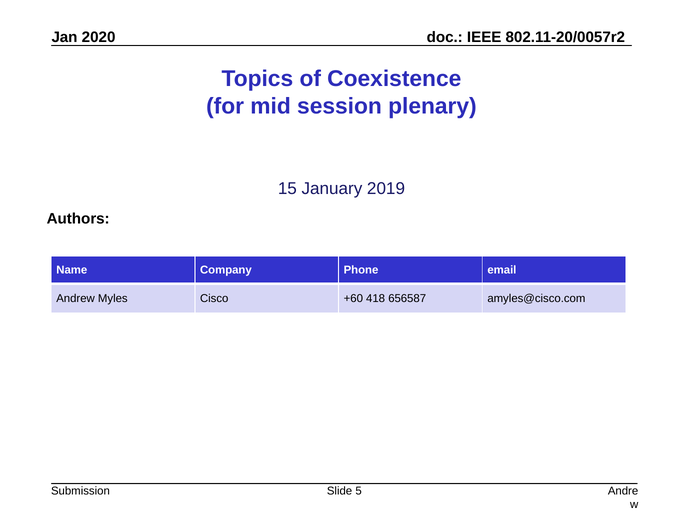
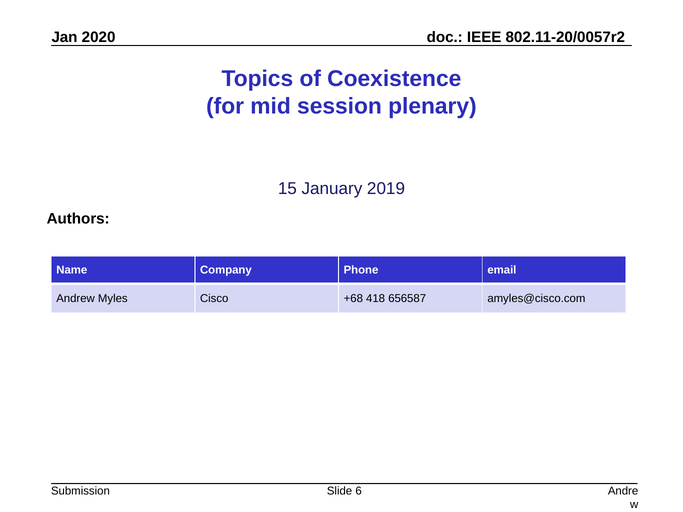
+60: +60 -> +68 (353, 299)
5: 5 -> 6 (359, 491)
